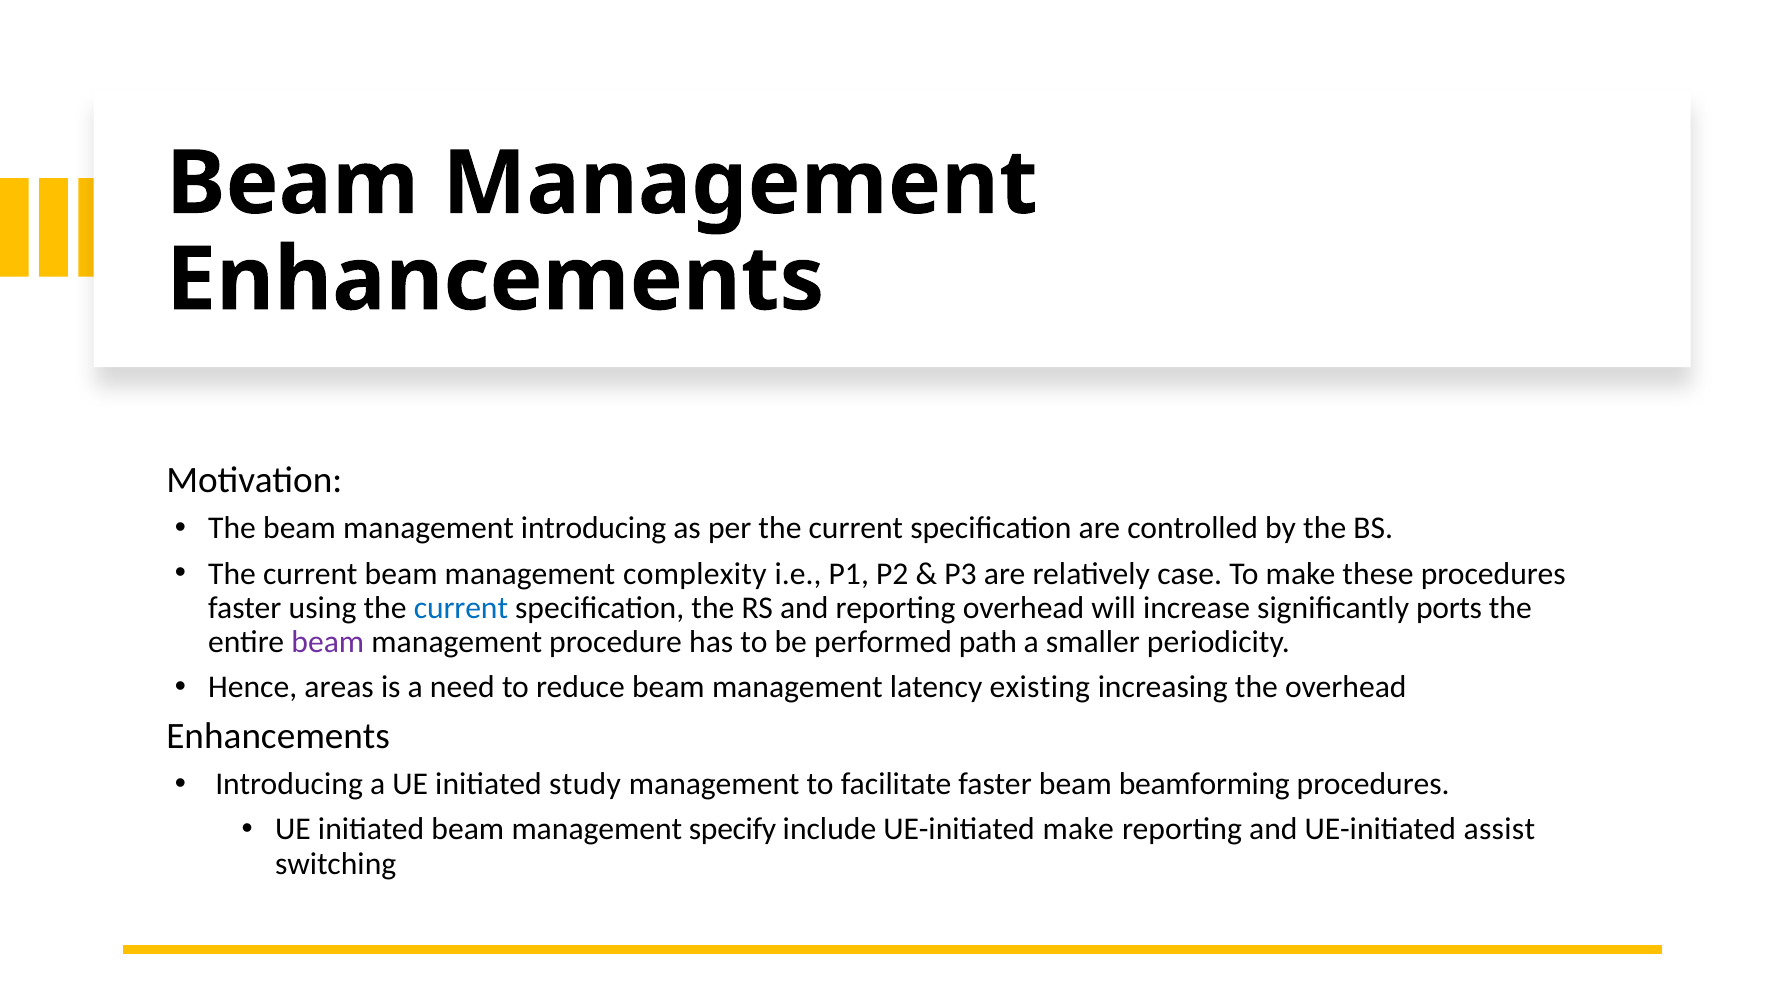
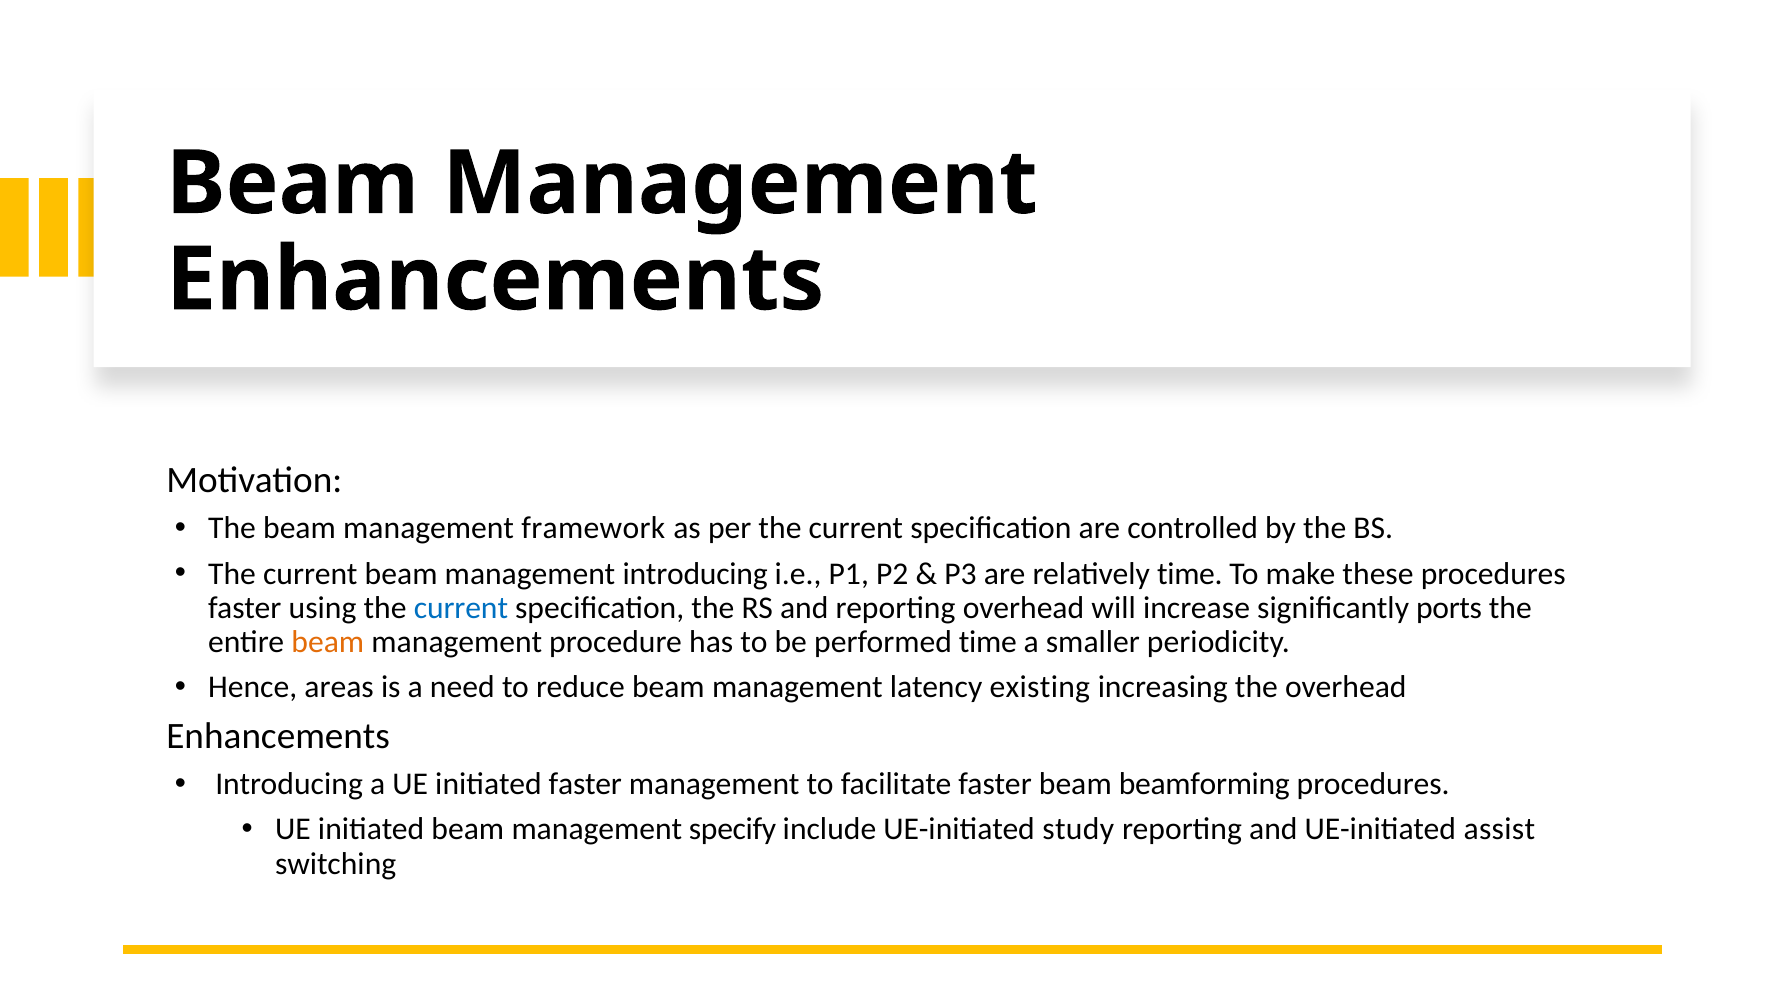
management introducing: introducing -> framework (593, 528)
management complexity: complexity -> introducing (695, 574)
relatively case: case -> time (1190, 574)
beam colour: purple -> orange (328, 642)
performed path: path -> time (988, 642)
initiated study: study -> faster (585, 784)
UE-initiated make: make -> study (1078, 830)
